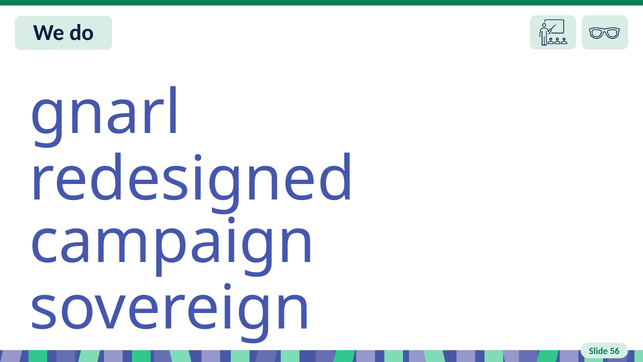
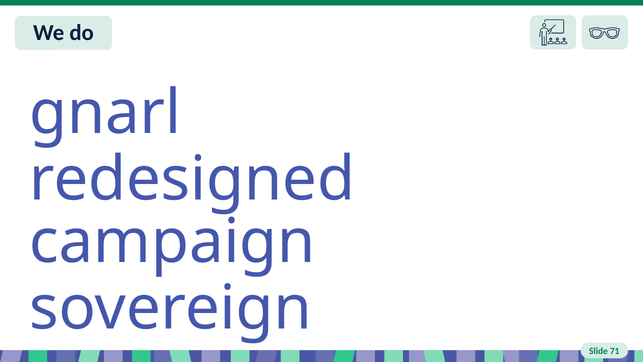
56: 56 -> 71 (615, 351)
